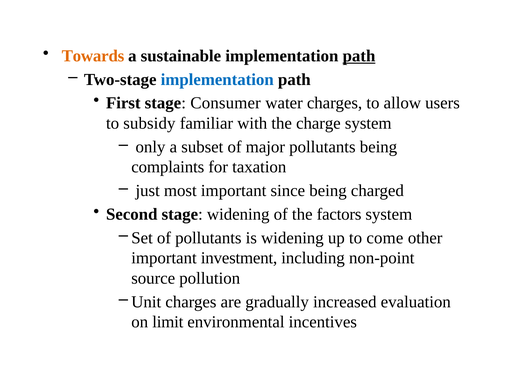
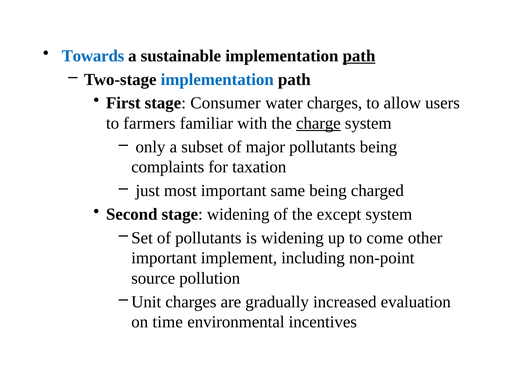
Towards colour: orange -> blue (93, 56)
subsidy: subsidy -> farmers (149, 123)
charge underline: none -> present (318, 123)
since: since -> same (288, 191)
factors: factors -> except (339, 214)
investment: investment -> implement (239, 258)
limit: limit -> time (168, 322)
